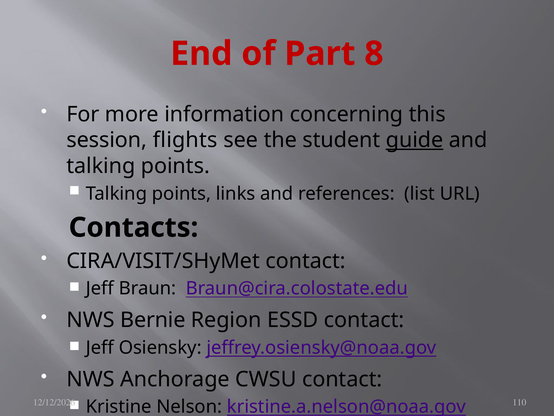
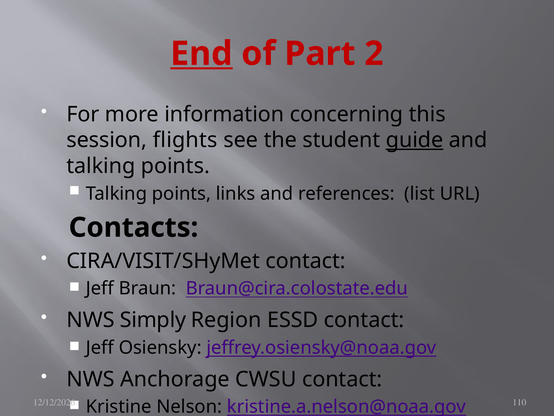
End underline: none -> present (201, 54)
8: 8 -> 2 (374, 54)
Bernie: Bernie -> Simply (153, 320)
